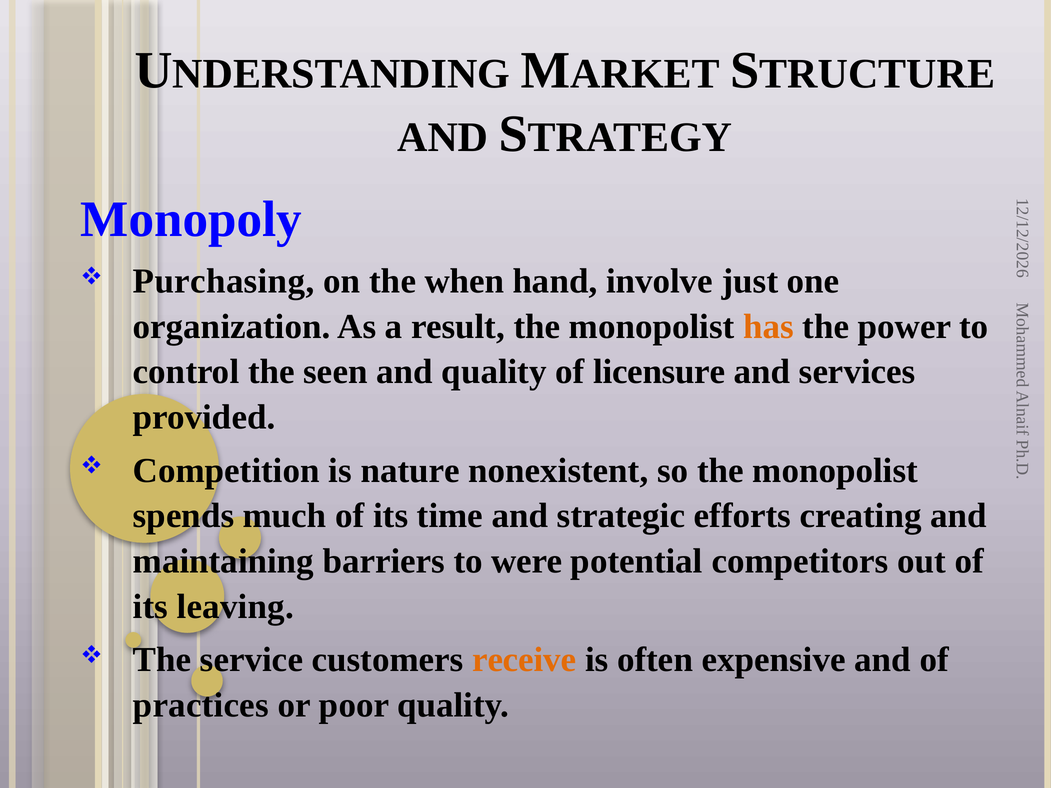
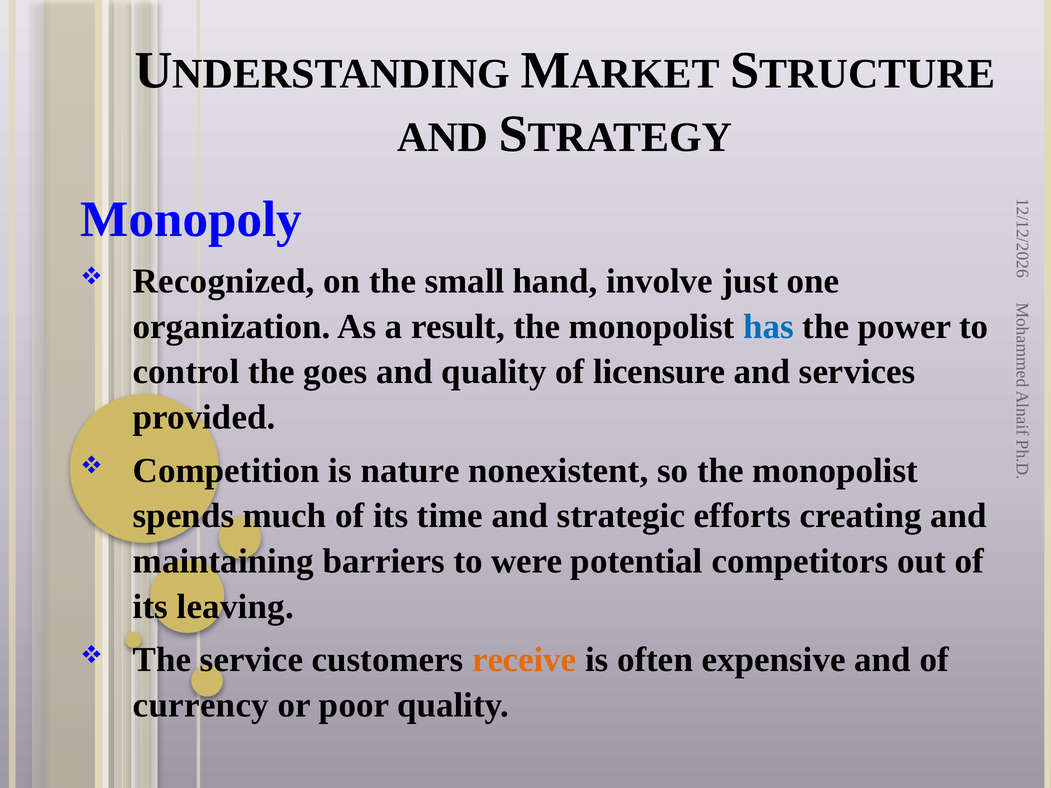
Purchasing: Purchasing -> Recognized (224, 281)
when: when -> small (465, 281)
has colour: orange -> blue (768, 327)
seen: seen -> goes (335, 372)
practices: practices -> currency (201, 705)
